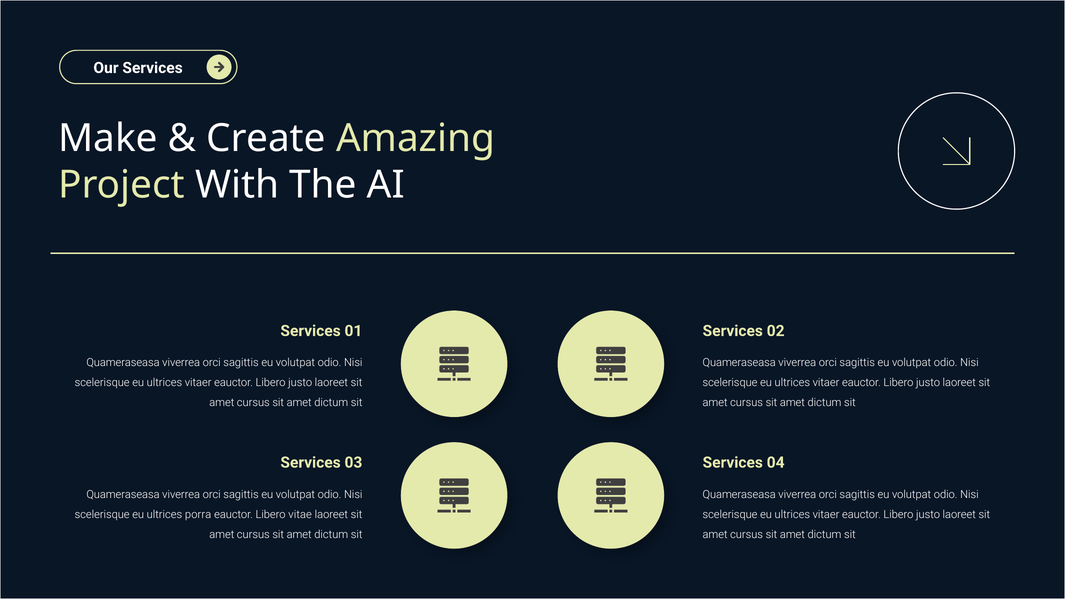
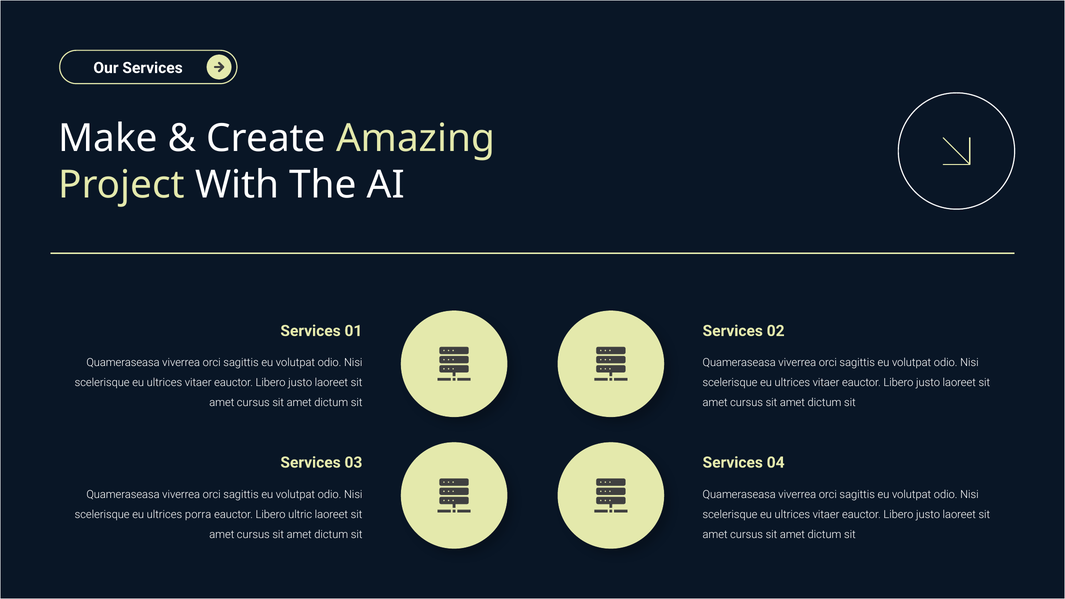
vitae: vitae -> ultric (300, 514)
